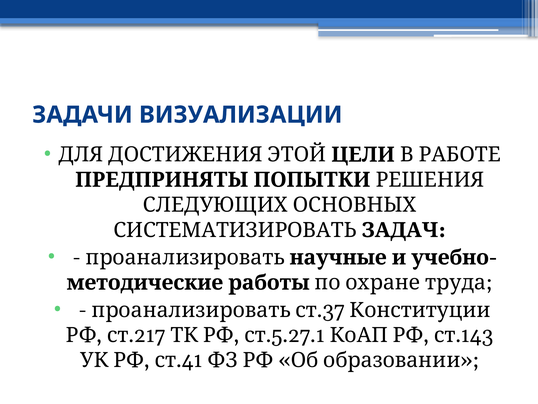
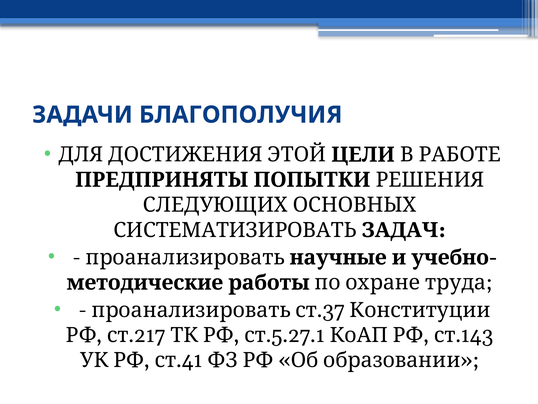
ВИЗУАЛИЗАЦИИ: ВИЗУАЛИЗАЦИИ -> БЛАГОПОЛУЧИЯ (241, 115)
